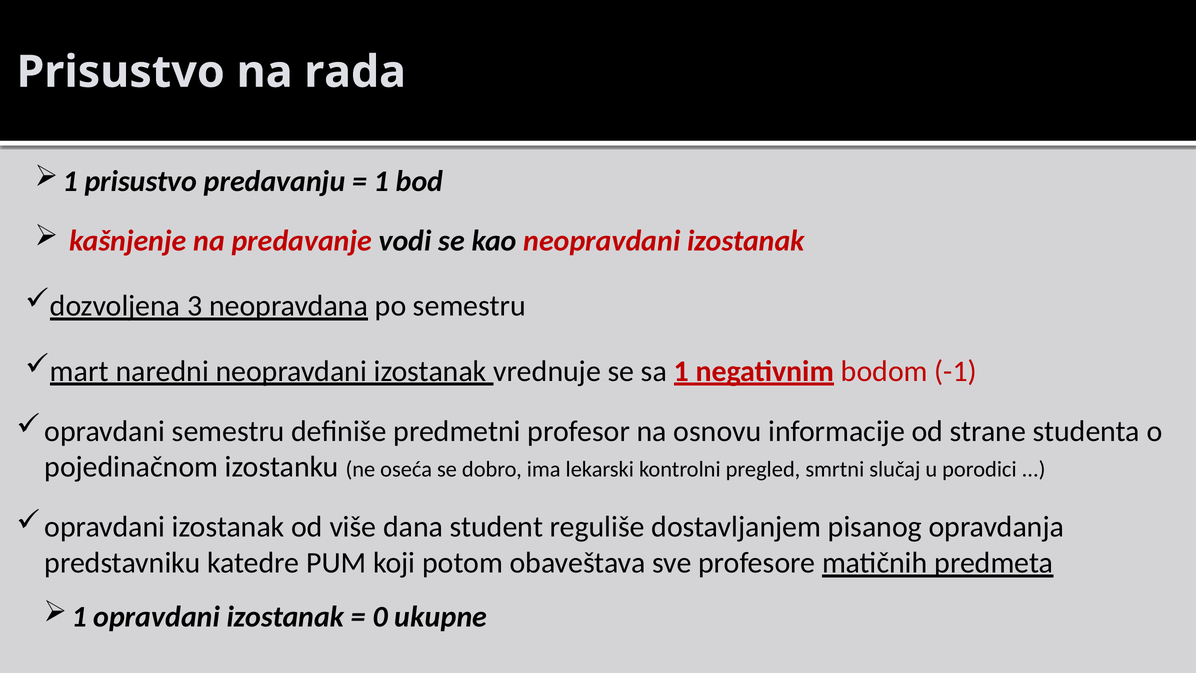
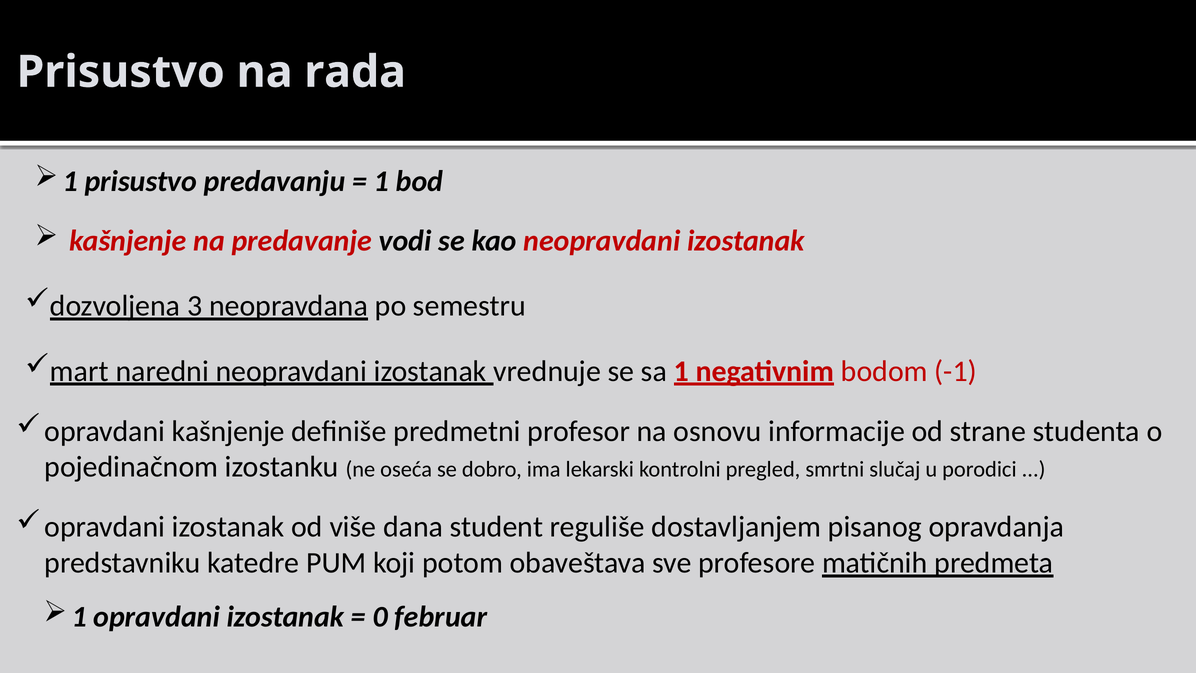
opravdani semestru: semestru -> kašnjenje (228, 431)
ukupne: ukupne -> februar (441, 616)
